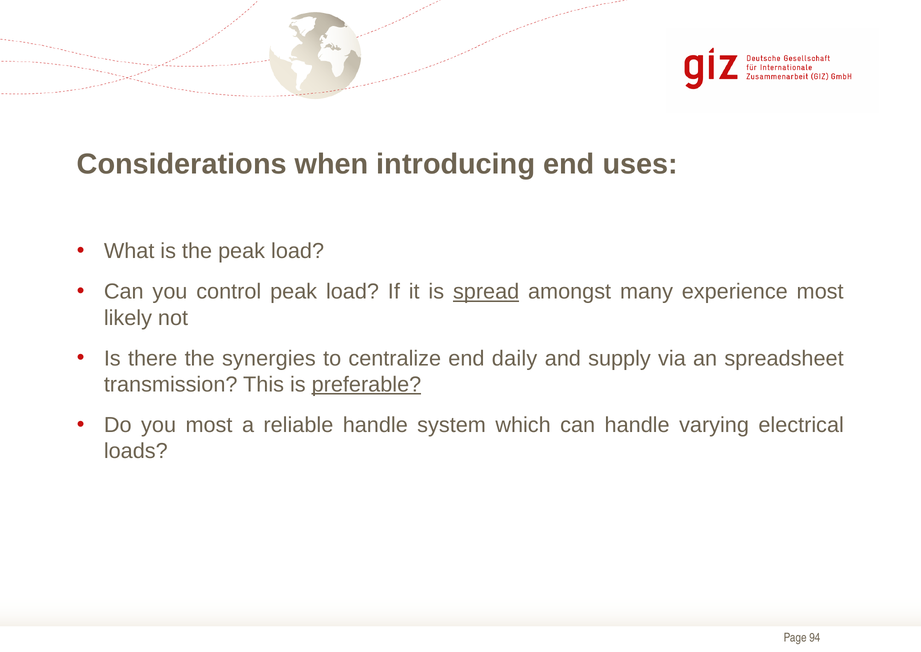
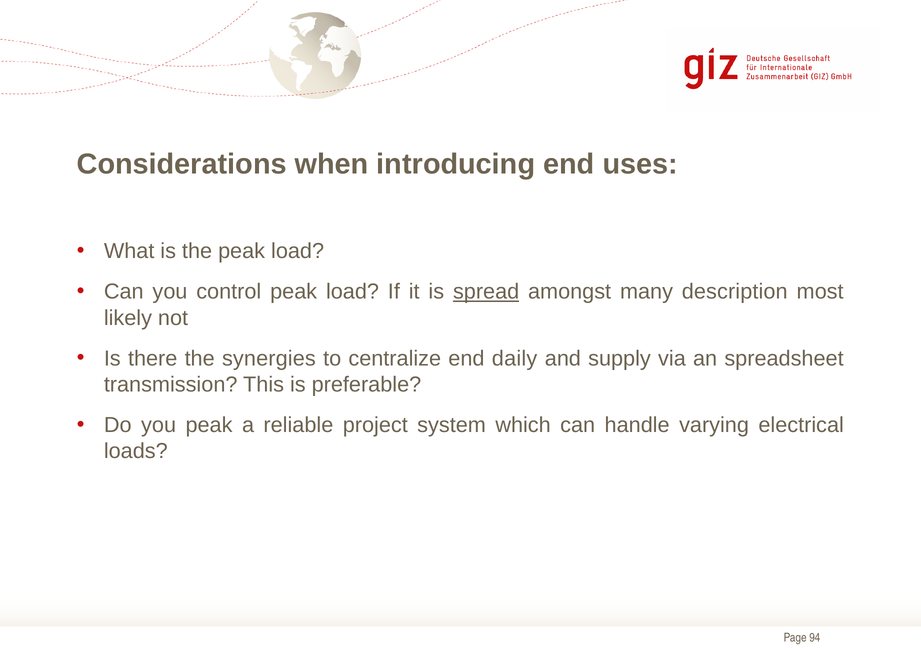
experience: experience -> description (735, 292)
preferable underline: present -> none (366, 384)
you most: most -> peak (209, 425)
reliable handle: handle -> project (375, 425)
